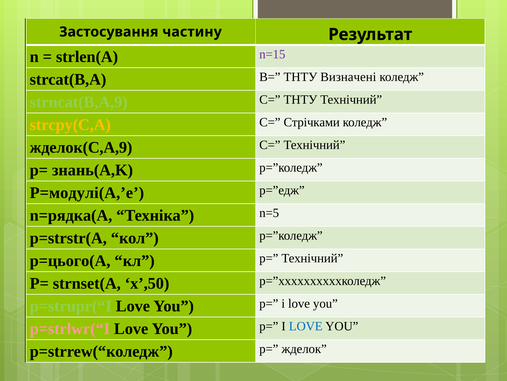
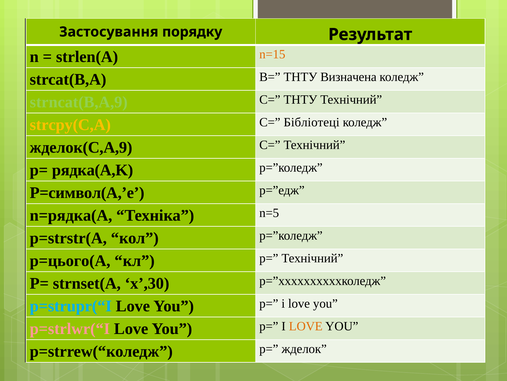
частину: частину -> порядку (192, 32)
n=15 colour: purple -> orange (272, 54)
Визначені: Визначені -> Визначена (348, 77)
Стрічками: Стрічками -> Бібліотеці (312, 122)
знань(A,K: знань(A,K -> рядка(A,K (93, 170)
P=модулі(A,’e: P=модулі(A,’e -> P=символ(A,’e (87, 192)
x’,50: x’,50 -> x’,30 (147, 283)
p=strupr(“I colour: light green -> light blue (71, 306)
LOVE colour: blue -> orange (306, 326)
